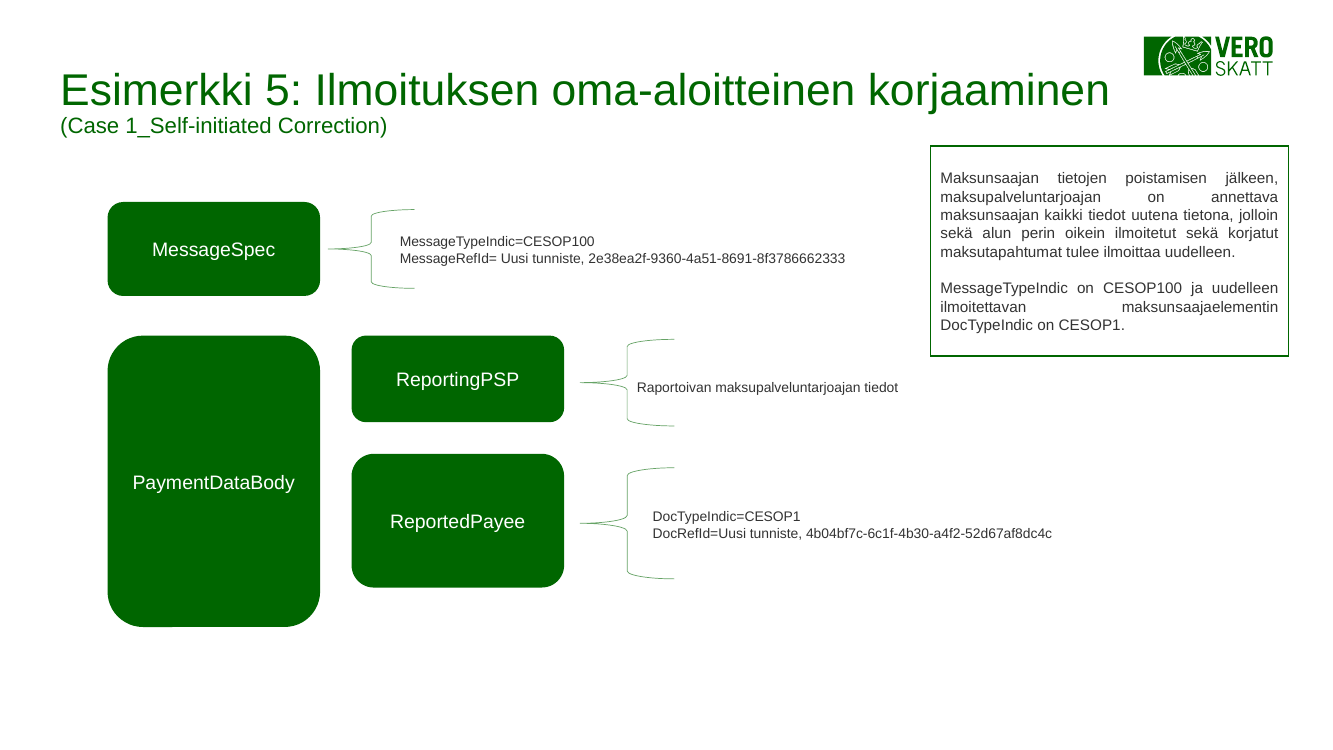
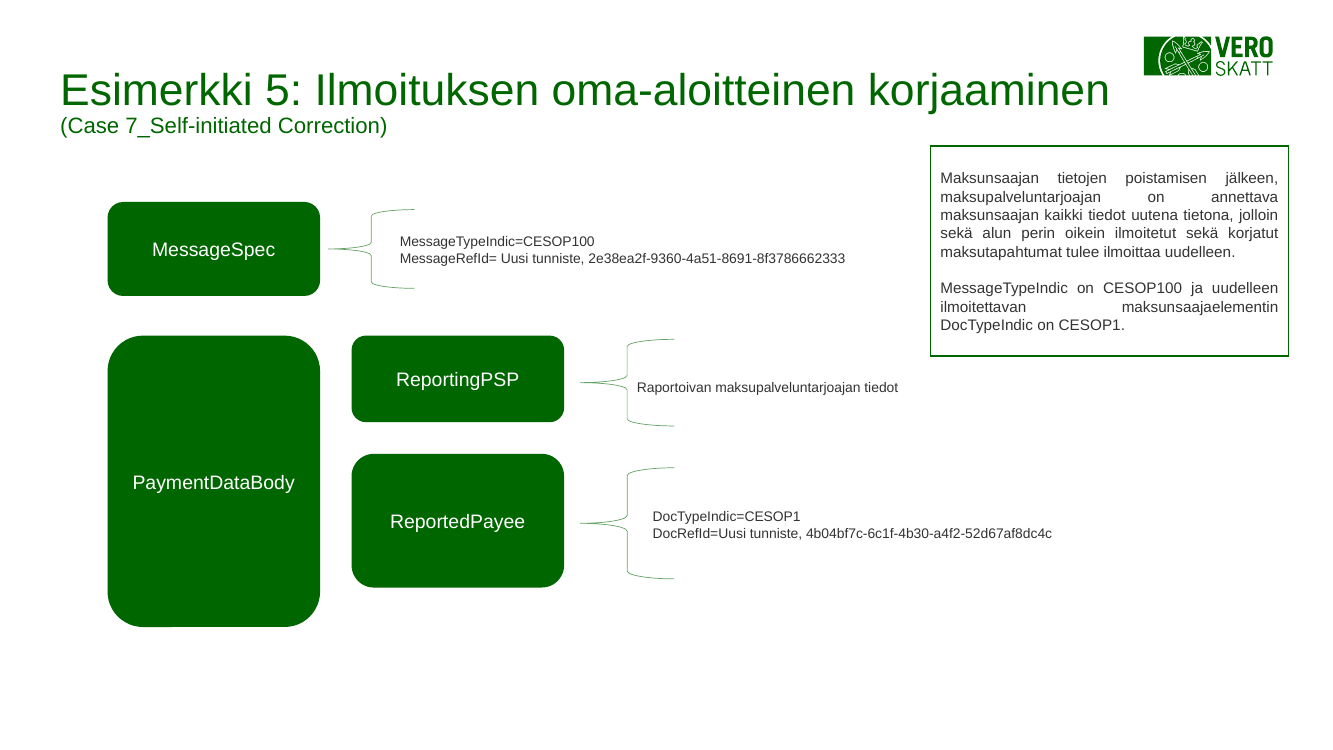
1_Self-initiated: 1_Self-initiated -> 7_Self-initiated (199, 127)
